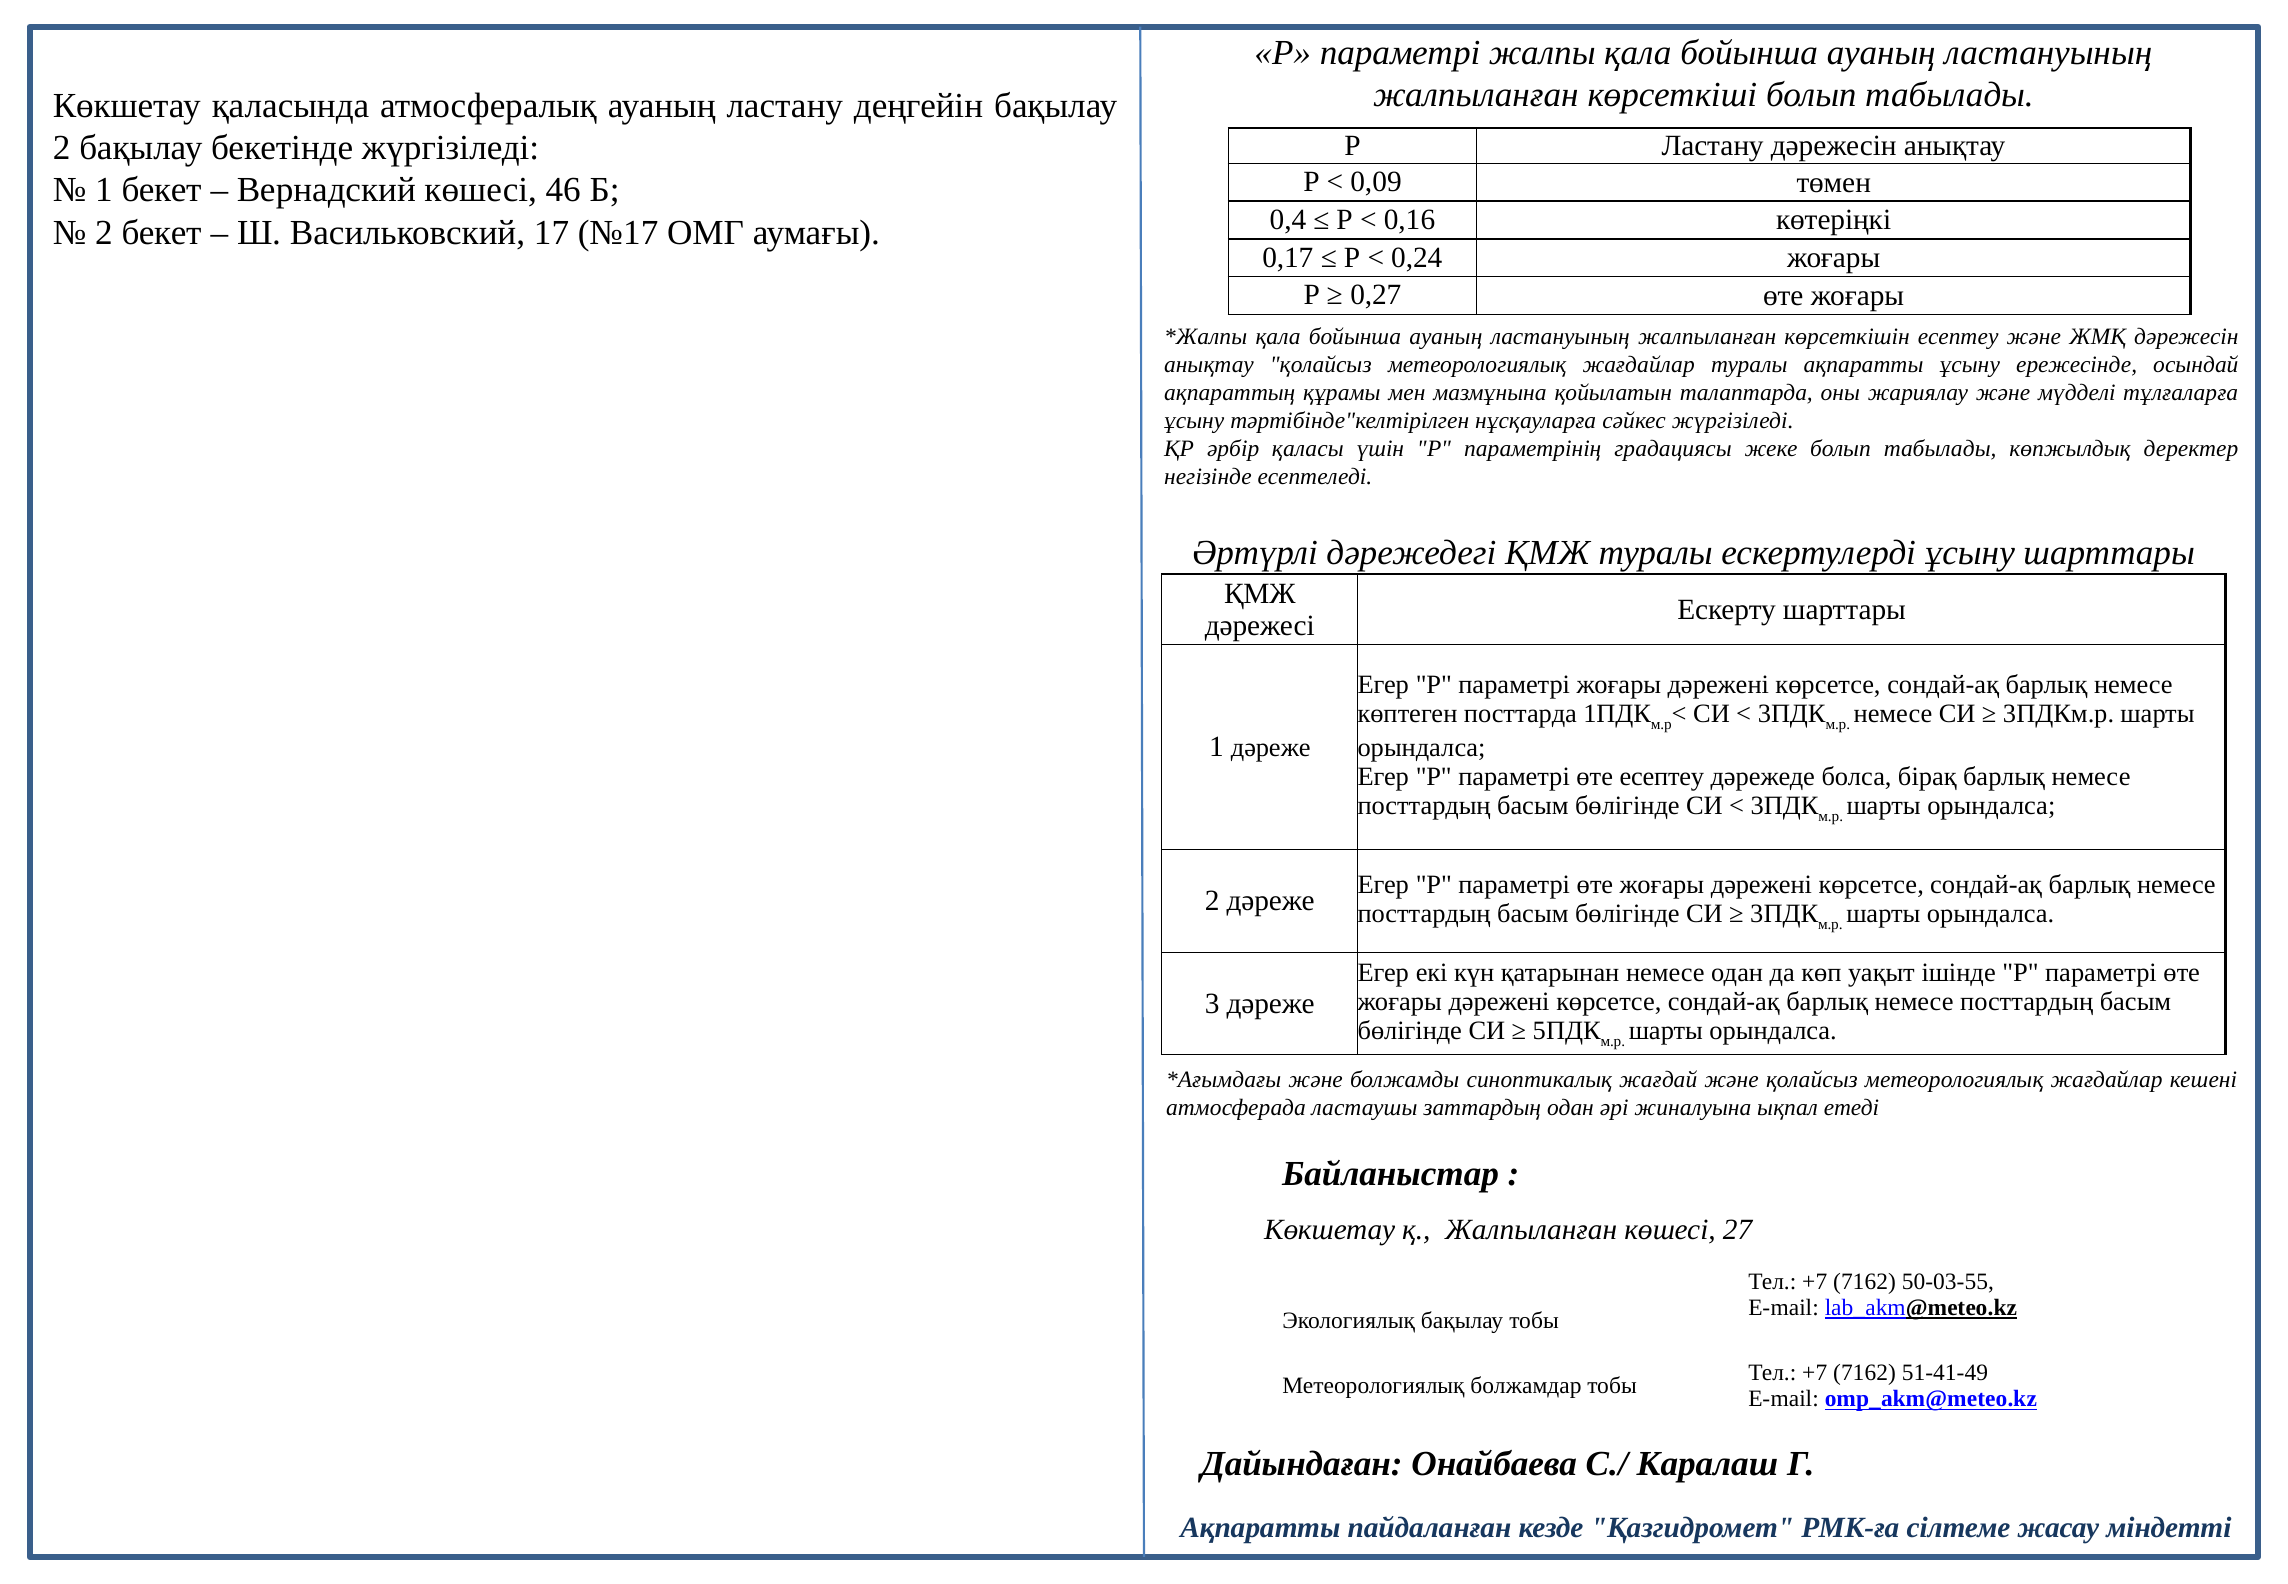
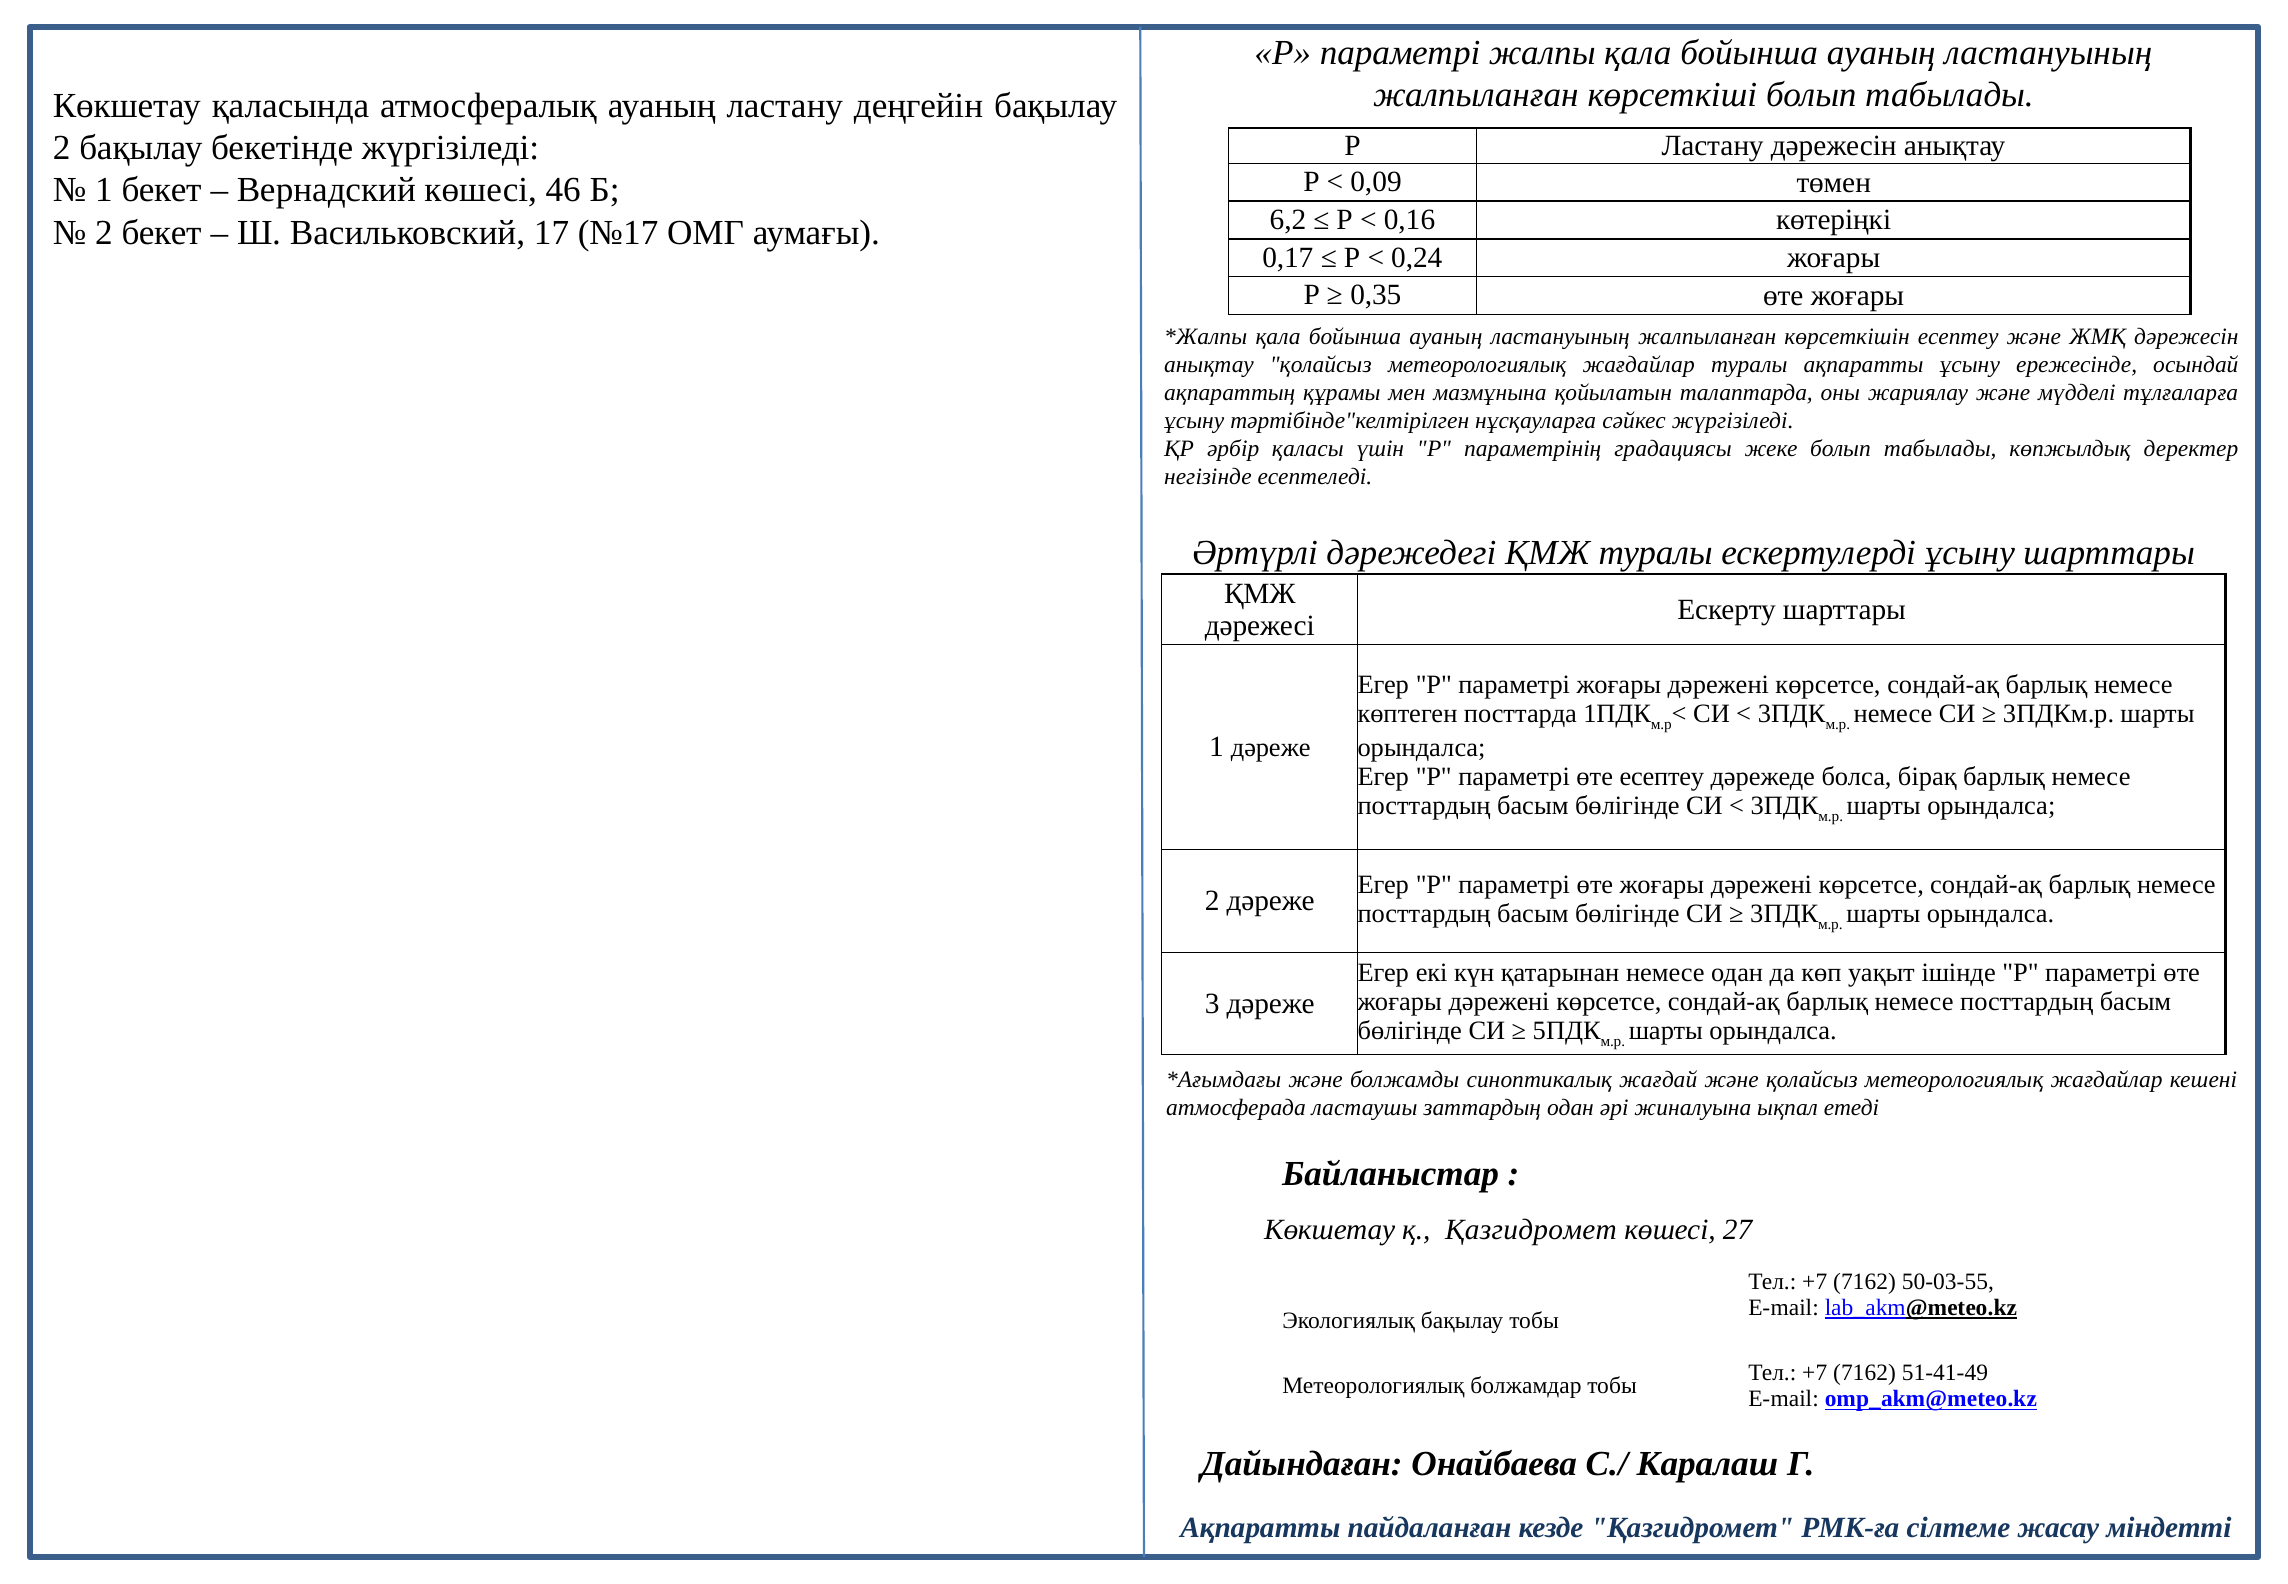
0,4: 0,4 -> 6,2 (1288, 220)
0,27: 0,27 -> 0,35 (1376, 295)
қ Жалпыланған: Жалпыланған -> Қазгидромет (1531, 1229)
